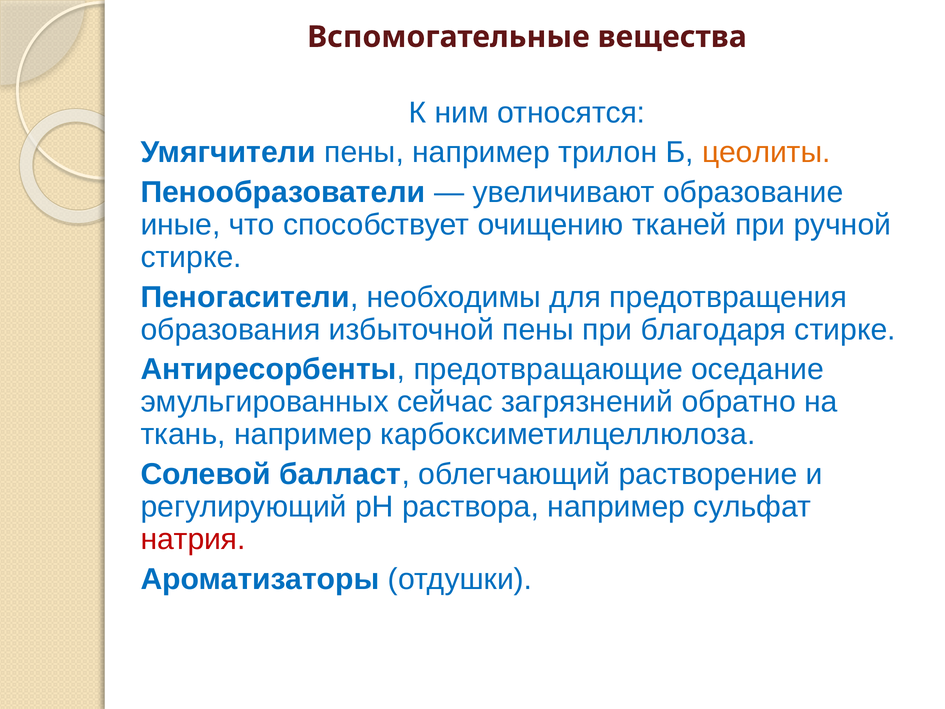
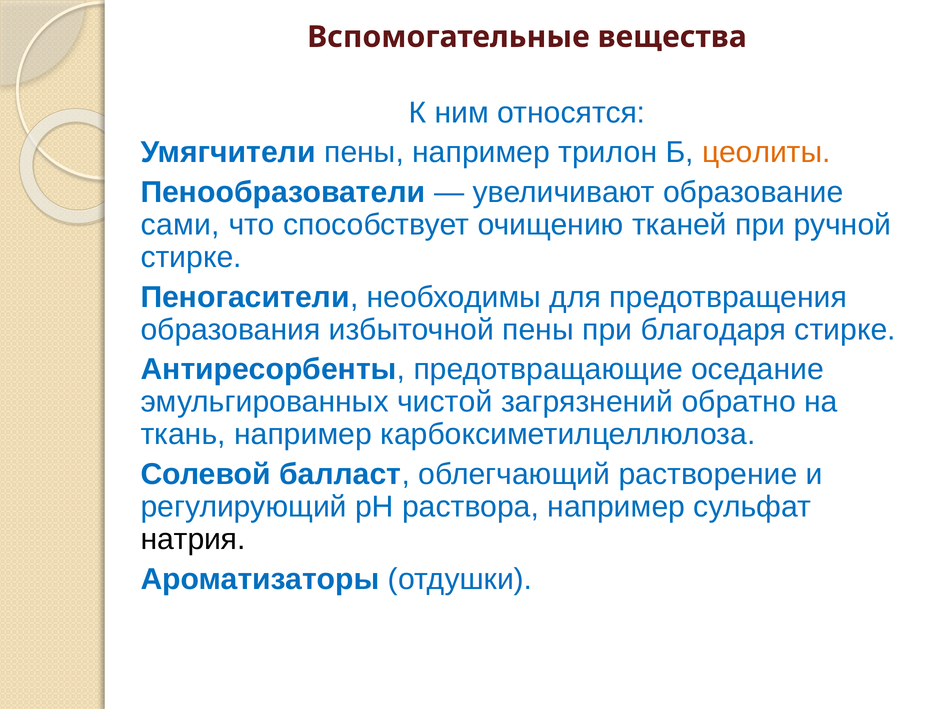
иные: иные -> сами (180, 225)
сейчас: сейчас -> чистой (445, 402)
натрия colour: red -> black (193, 539)
